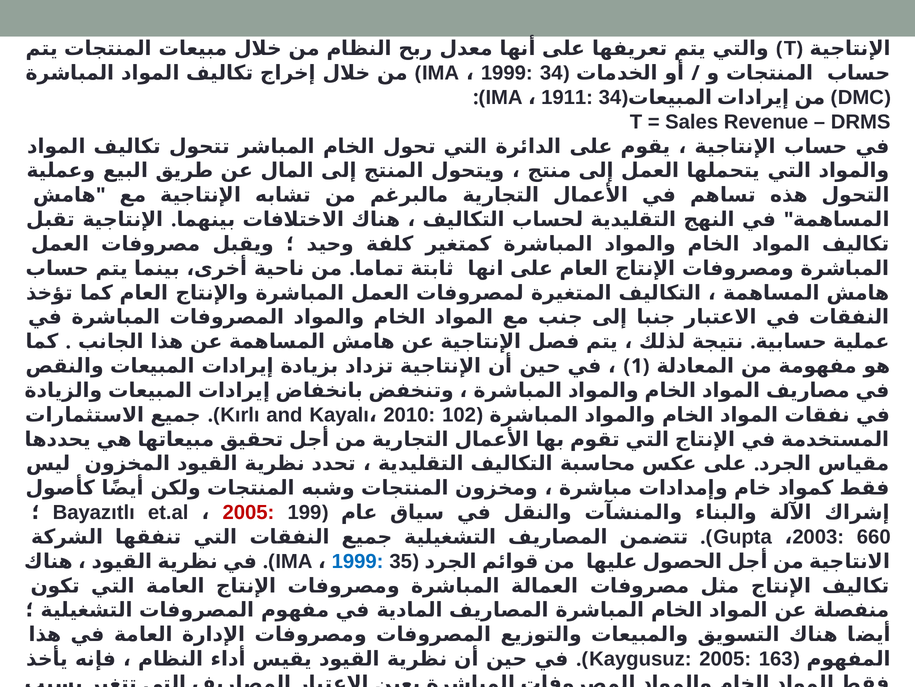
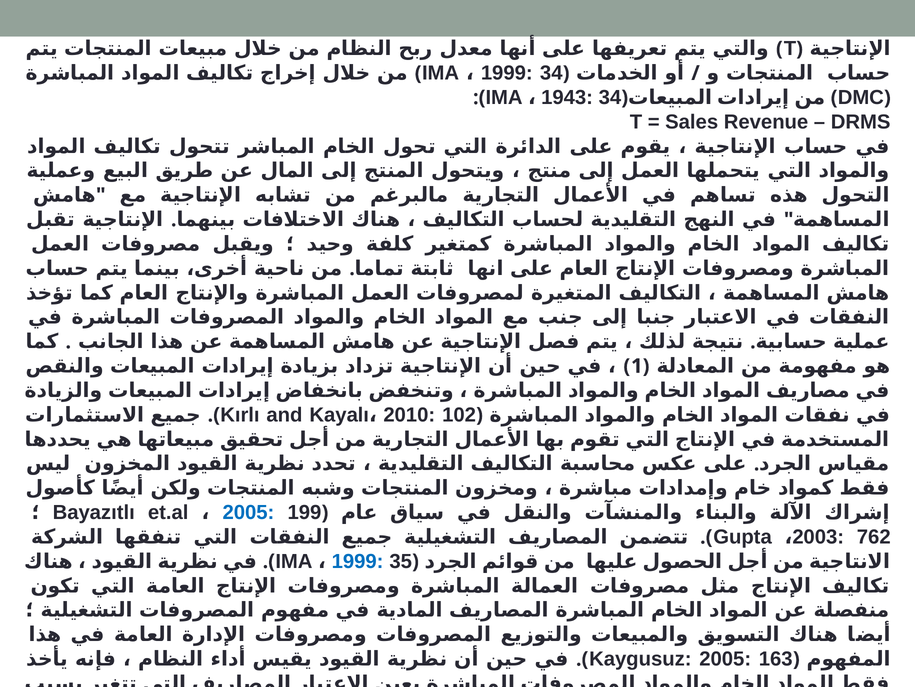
1911: 1911 -> 1943 (567, 97)
2005 colour: red -> blue (248, 512)
660: 660 -> 762 (874, 536)
